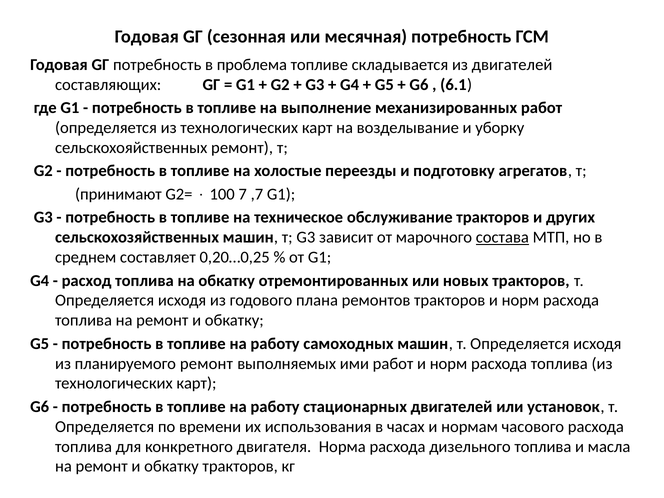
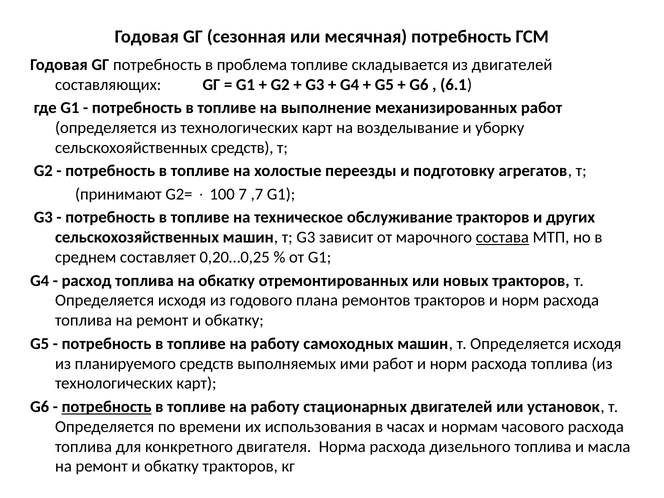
сельскохояйственных ремонт: ремонт -> средств (242, 148)
планируемого ремонт: ремонт -> средств (207, 364)
потребность underline: none -> present (107, 407)
